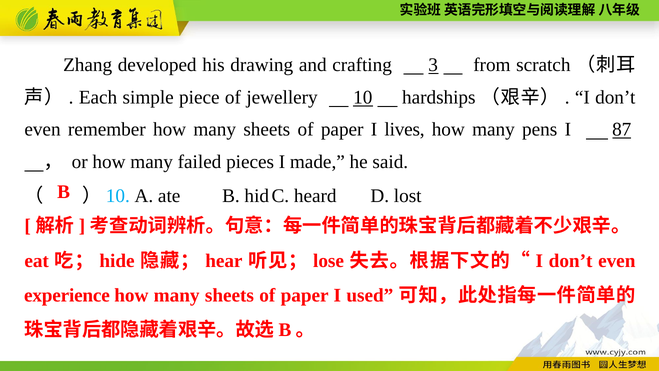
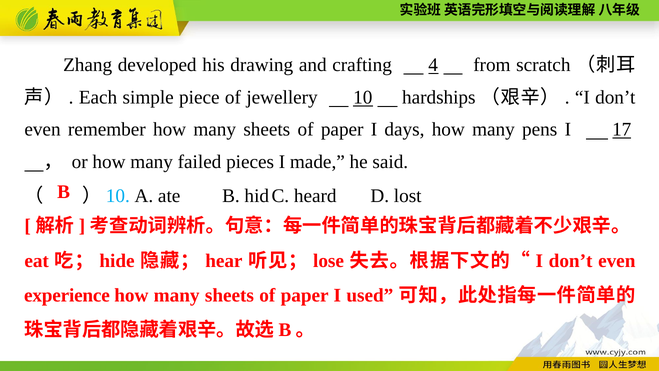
3: 3 -> 4 (433, 65)
lives: lives -> days (404, 130)
87: 87 -> 17 (622, 130)
